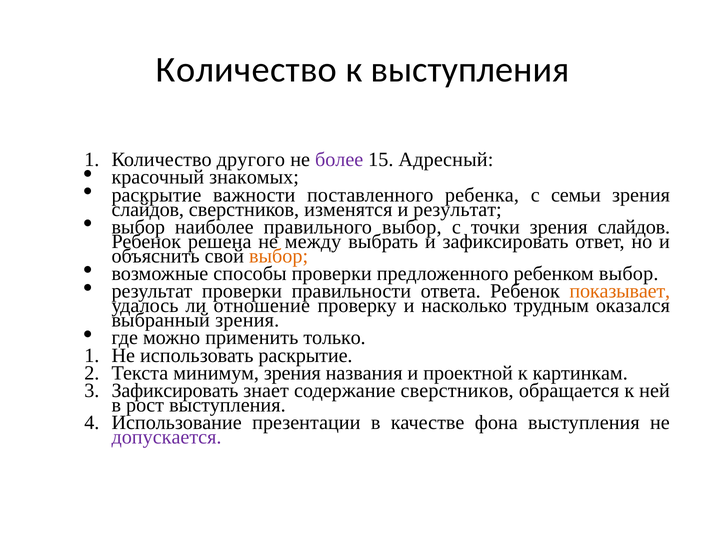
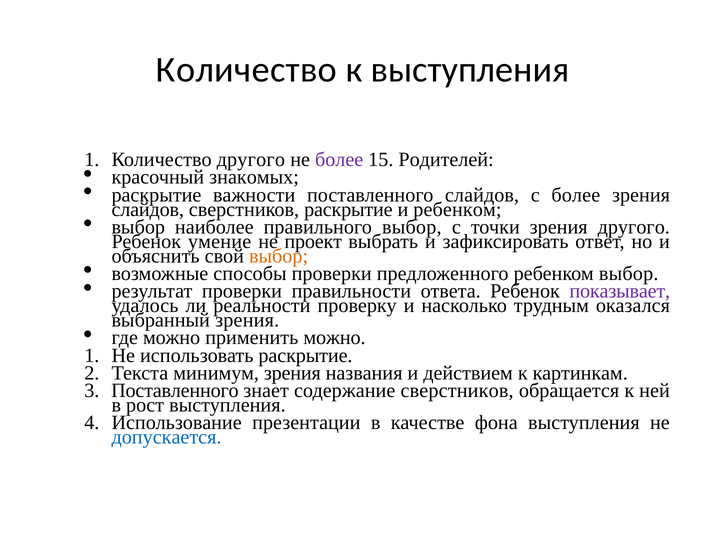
Адресный: Адресный -> Родителей (446, 160)
поставленного ребенка: ребенка -> слайдов (482, 195)
с семьи: семьи -> более (576, 195)
сверстников изменятся: изменятся -> раскрытие (348, 209)
и результат: результат -> ребенком (457, 209)
точки зрения слайдов: слайдов -> другого (634, 227)
решена: решена -> умение (220, 241)
между: между -> проект (313, 241)
показывает colour: orange -> purple (620, 291)
отношение: отношение -> реальности (262, 305)
применить только: только -> можно (335, 337)
проектной: проектной -> действием (468, 373)
Зафиксировать: Зафиксировать -> Поставленного (175, 390)
допускается colour: purple -> blue (166, 437)
